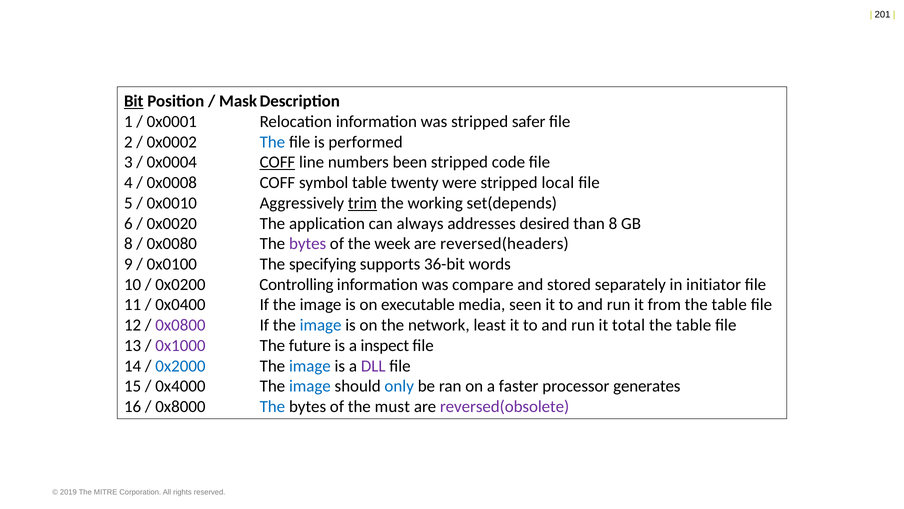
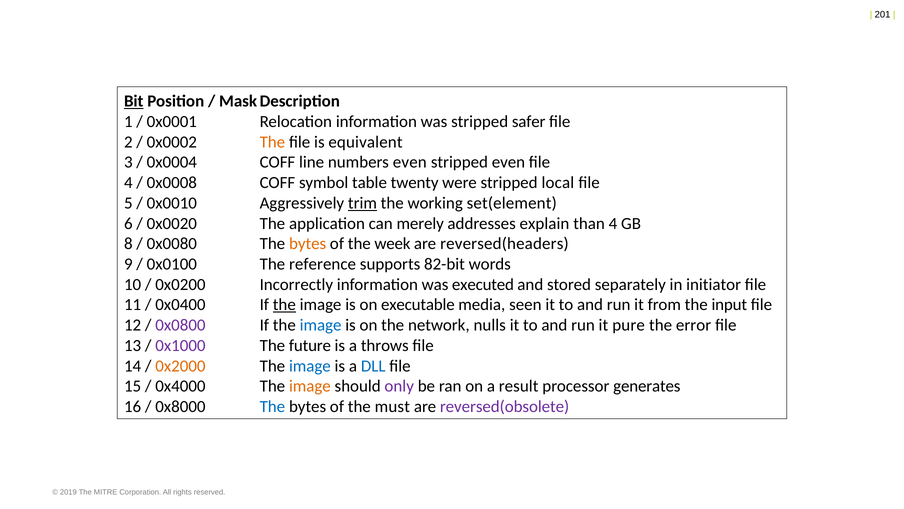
The colour: blue -> orange (272, 142)
performed: performed -> equivalent (365, 142)
COFF underline: present -> none (277, 162)
numbers been: been -> even (410, 162)
stripped code: code -> even (508, 162)
set(depends: set(depends -> set(element (512, 203)
always: always -> merely (420, 223)
desired: desired -> explain (544, 223)
than 8: 8 -> 4 (613, 223)
bytes colour: purple -> orange (308, 244)
specifying: specifying -> reference (323, 264)
36-bit: 36-bit -> 82-bit (444, 264)
Controlling: Controlling -> Incorrectly (296, 284)
compare: compare -> executed (483, 284)
the underline: none -> present (284, 305)
from the table: table -> input (729, 305)
least: least -> nulls (490, 325)
total: total -> pure (629, 325)
table: table -> error (694, 325)
inspect: inspect -> throws (385, 345)
0x2000 colour: blue -> orange (180, 366)
DLL colour: purple -> blue (373, 366)
image colour: blue -> orange (310, 386)
only colour: blue -> purple (399, 386)
faster: faster -> result (519, 386)
